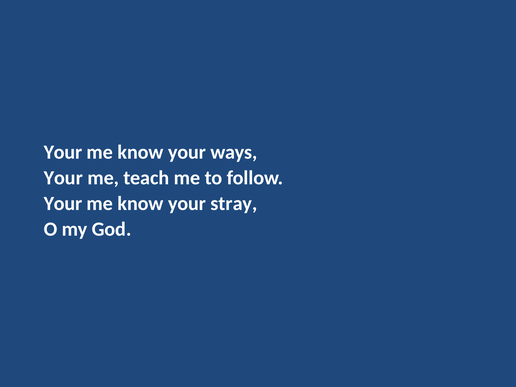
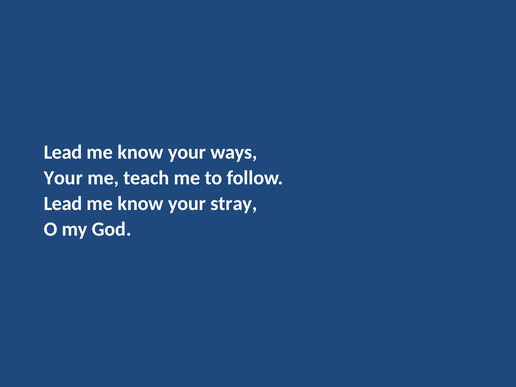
Your: Your -> Lead (63, 152)
Your: Your -> Lead (63, 204)
